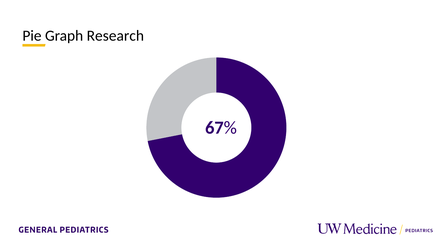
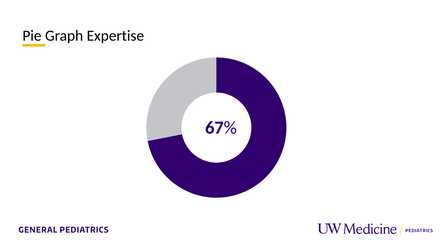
Research: Research -> Expertise (115, 36)
